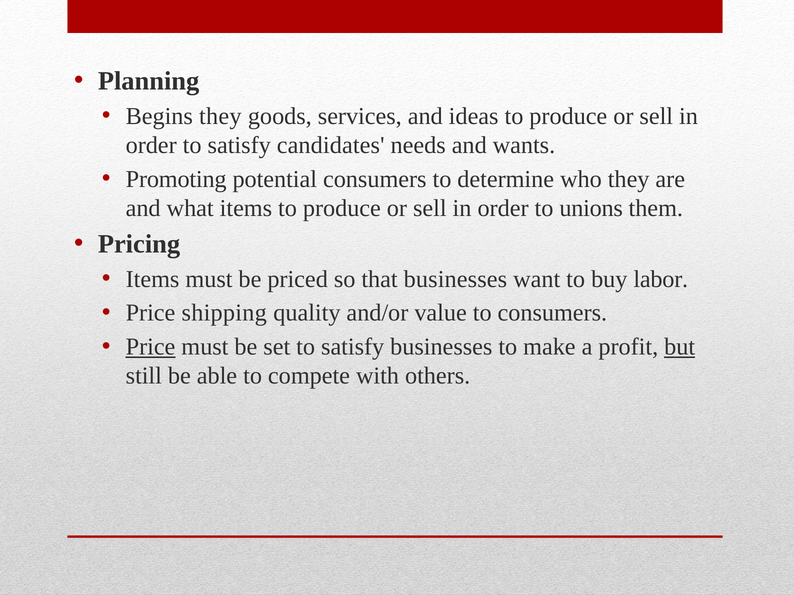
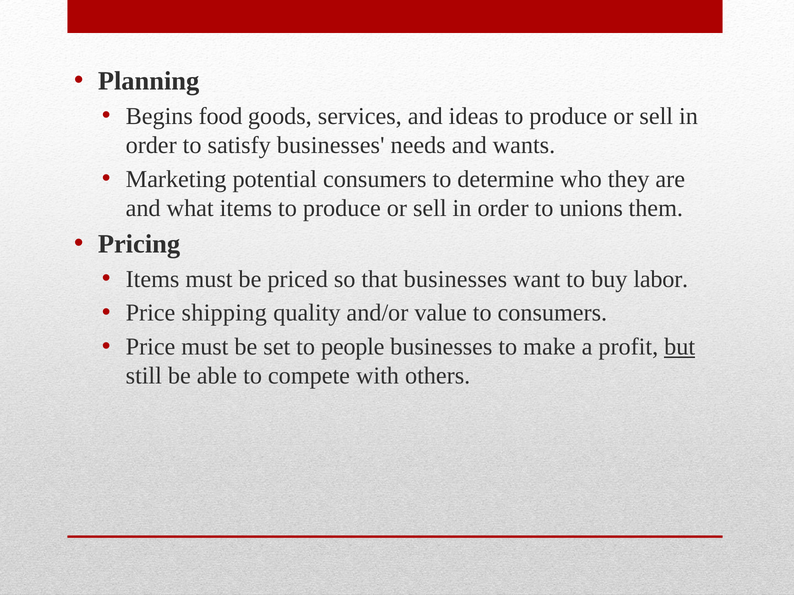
Begins they: they -> food (221, 116)
satisfy candidates: candidates -> businesses (331, 145)
Promoting: Promoting -> Marketing (176, 179)
Price underline: present -> none (151, 347)
set to satisfy: satisfy -> people (353, 347)
